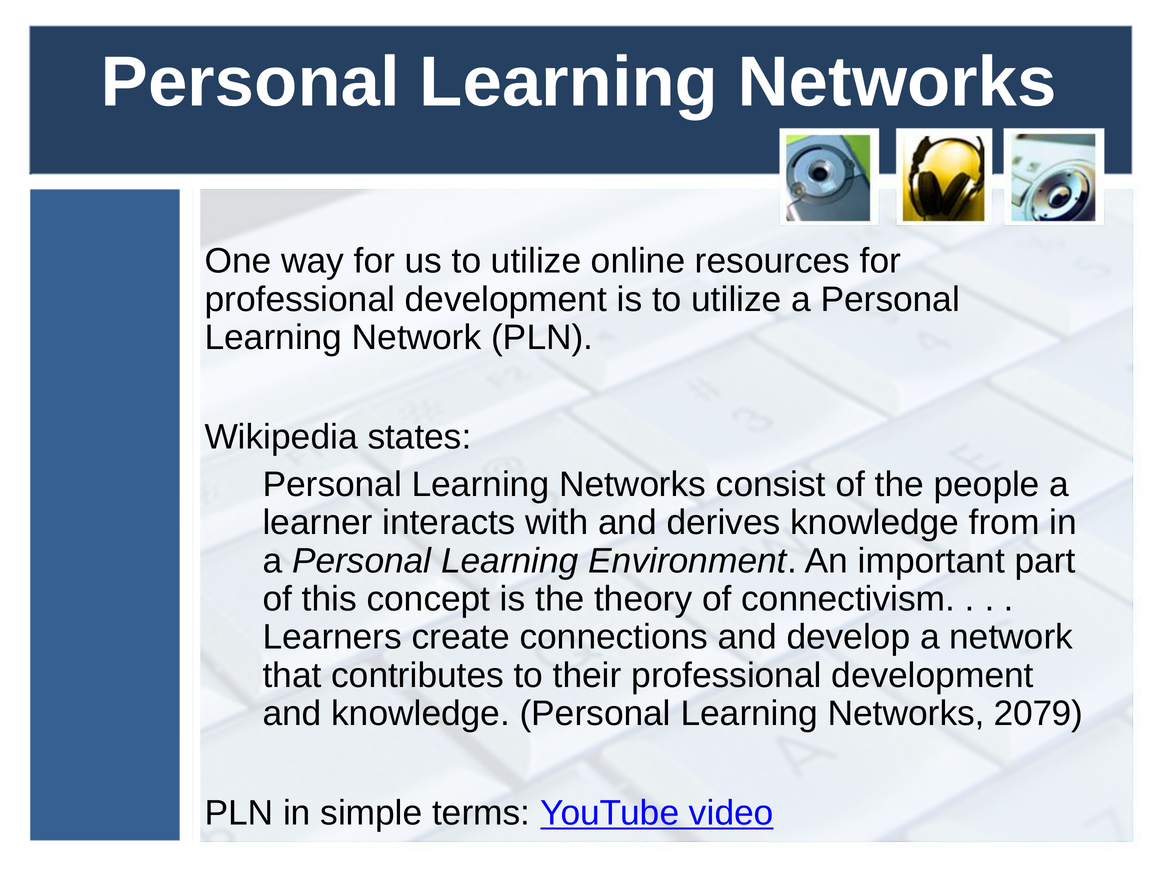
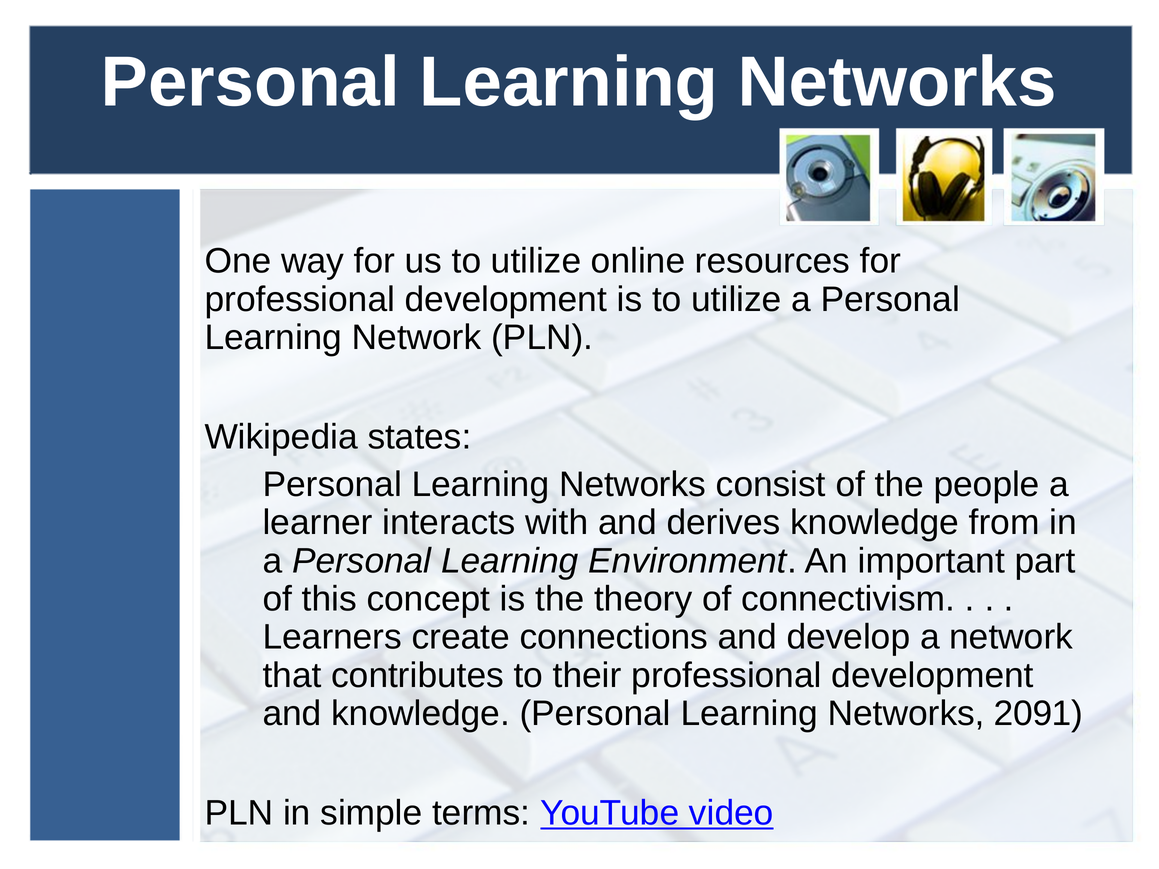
2079: 2079 -> 2091 (1038, 714)
